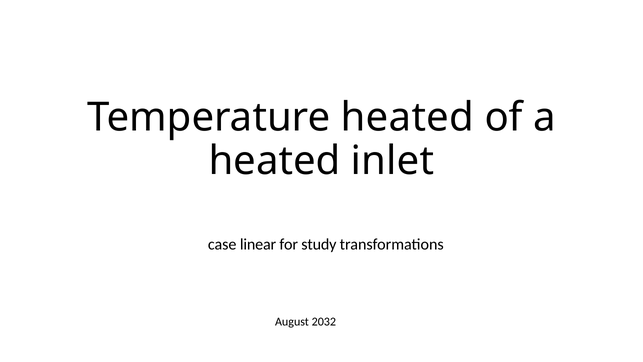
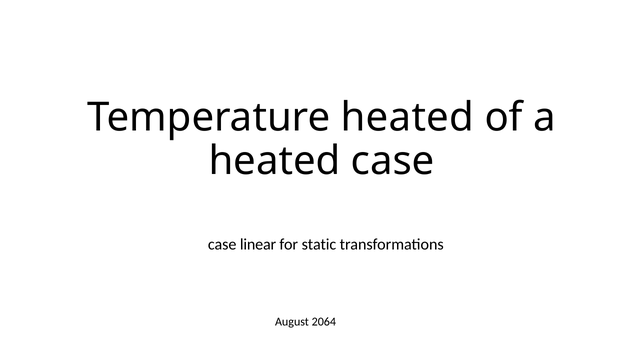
heated inlet: inlet -> case (393, 161)
study: study -> static (319, 244)
2032: 2032 -> 2064 (324, 321)
